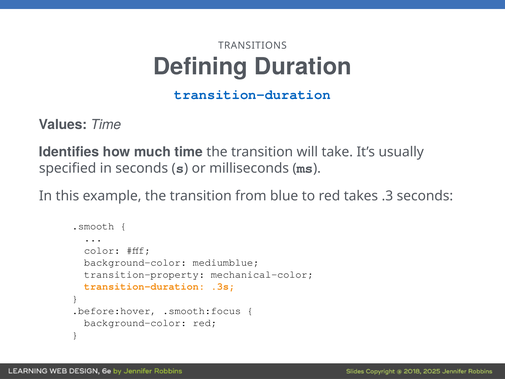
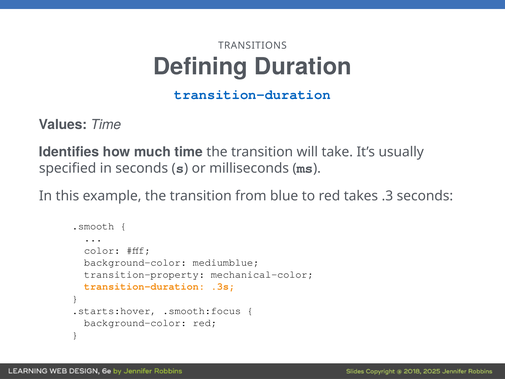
.before:hover: .before:hover -> .starts:hover (114, 311)
